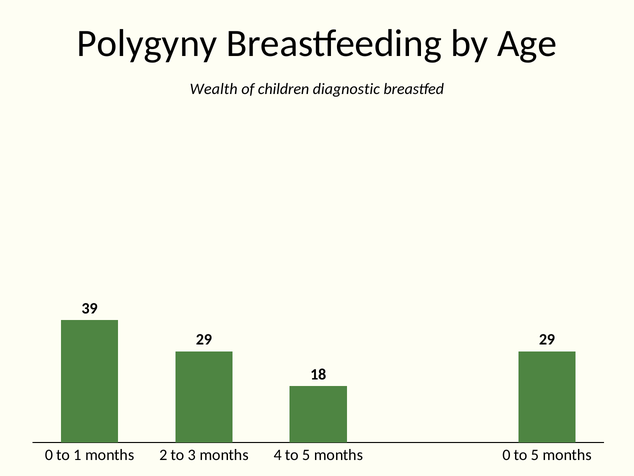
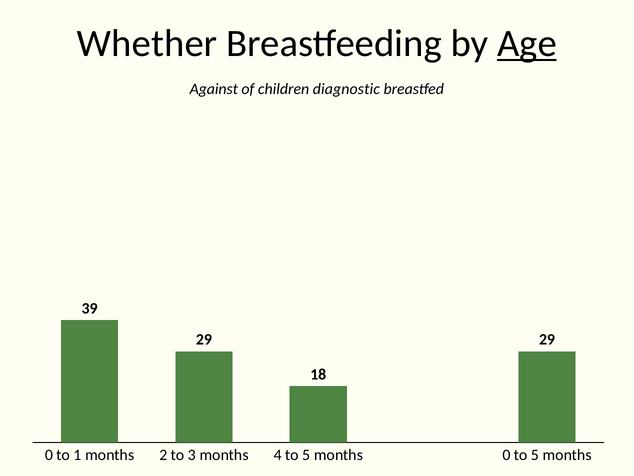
Polygyny: Polygyny -> Whether (147, 43)
Age underline: none -> present (527, 43)
Wealth: Wealth -> Against (214, 89)
